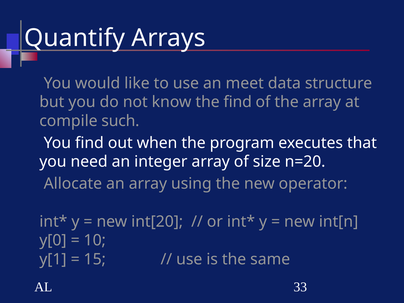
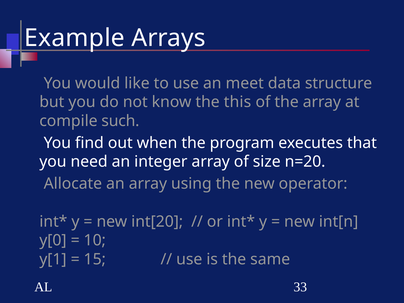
Quantify: Quantify -> Example (75, 38)
the find: find -> this (238, 102)
